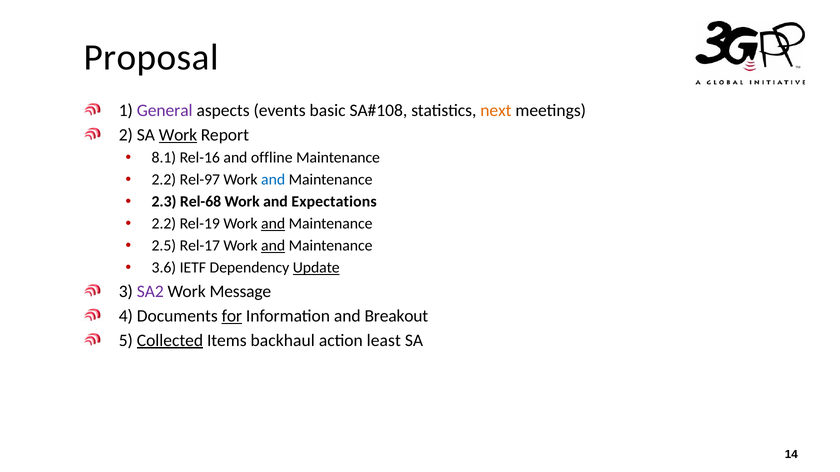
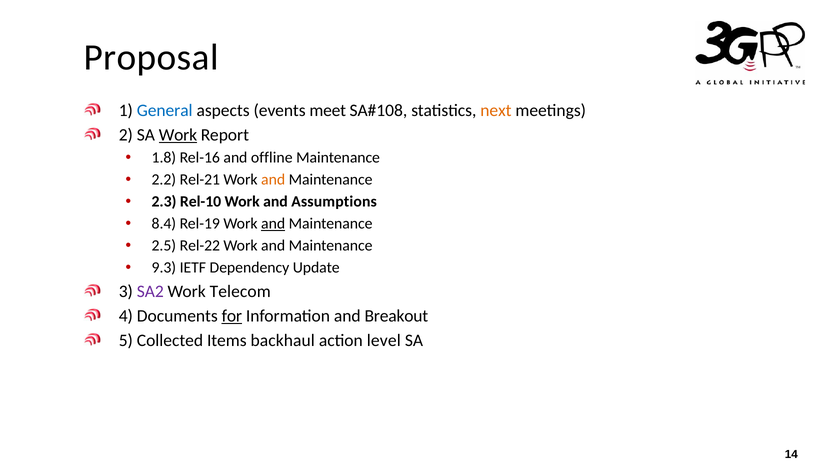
General colour: purple -> blue (165, 110)
basic: basic -> meet (328, 110)
8.1: 8.1 -> 1.8 (164, 158)
Rel-97: Rel-97 -> Rel-21 (200, 180)
and colour: blue -> orange (273, 180)
Rel-68: Rel-68 -> Rel-10 (201, 202)
Expectations: Expectations -> Assumptions (334, 202)
2.2: 2.2 -> 8.4 (164, 224)
Rel-17: Rel-17 -> Rel-22 (200, 246)
and underline: present -> none (273, 246)
3.6: 3.6 -> 9.3 (164, 268)
Update underline: present -> none (316, 268)
Message: Message -> Telecom (240, 292)
Collected underline: present -> none (170, 341)
least: least -> level (384, 341)
